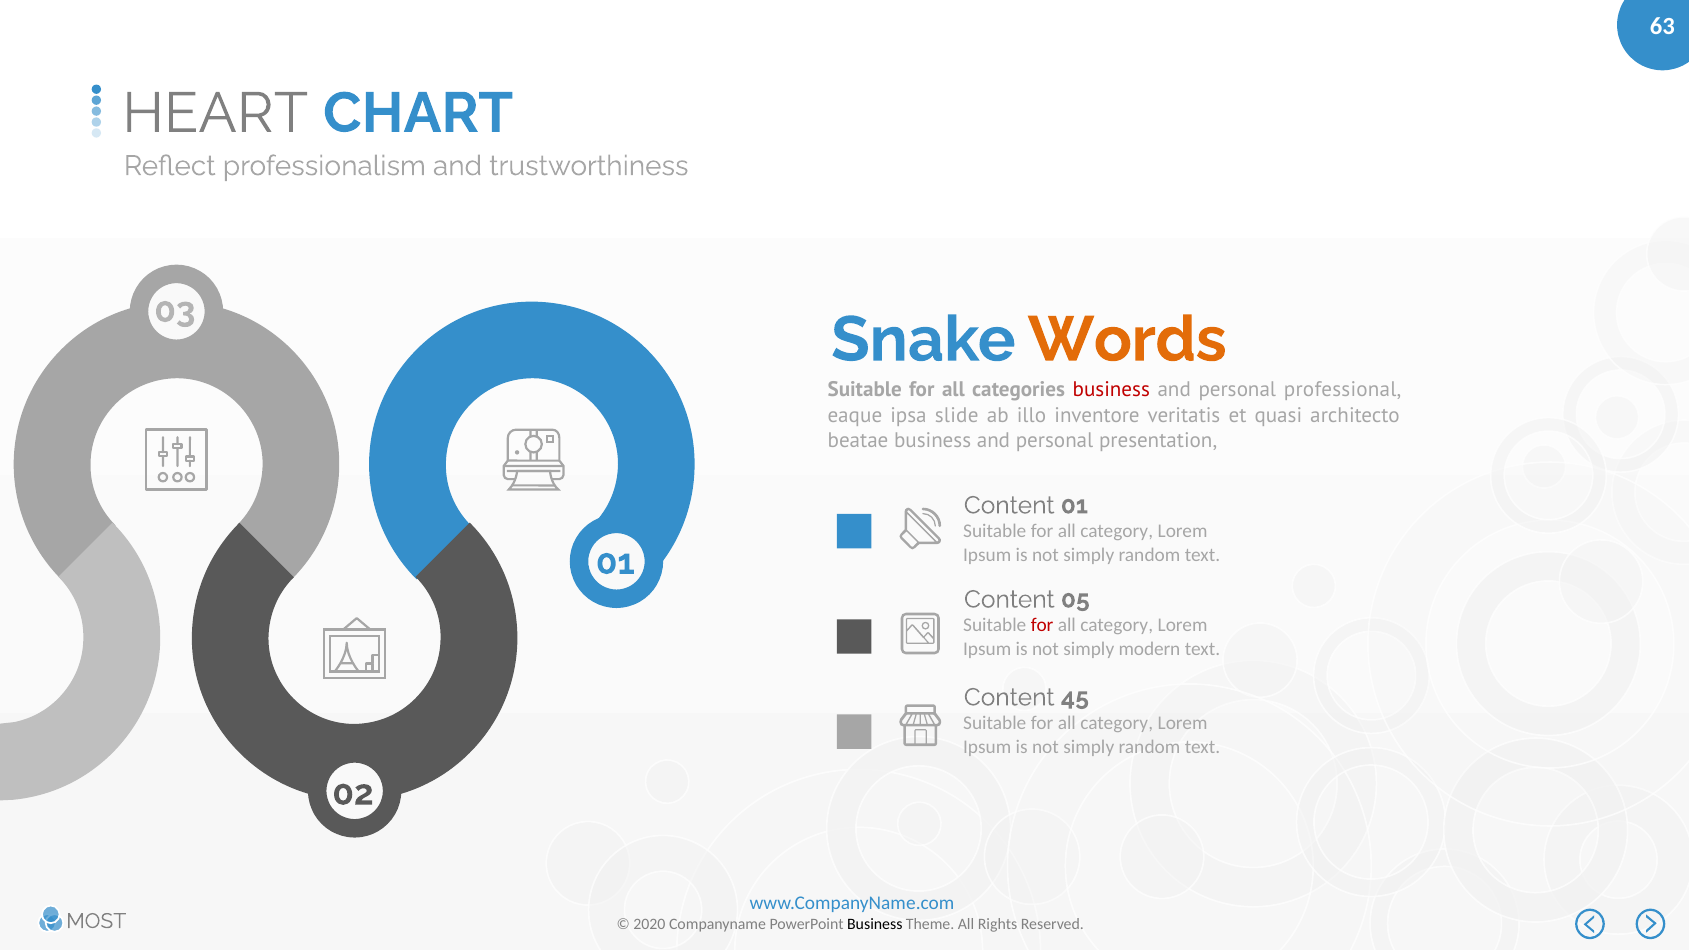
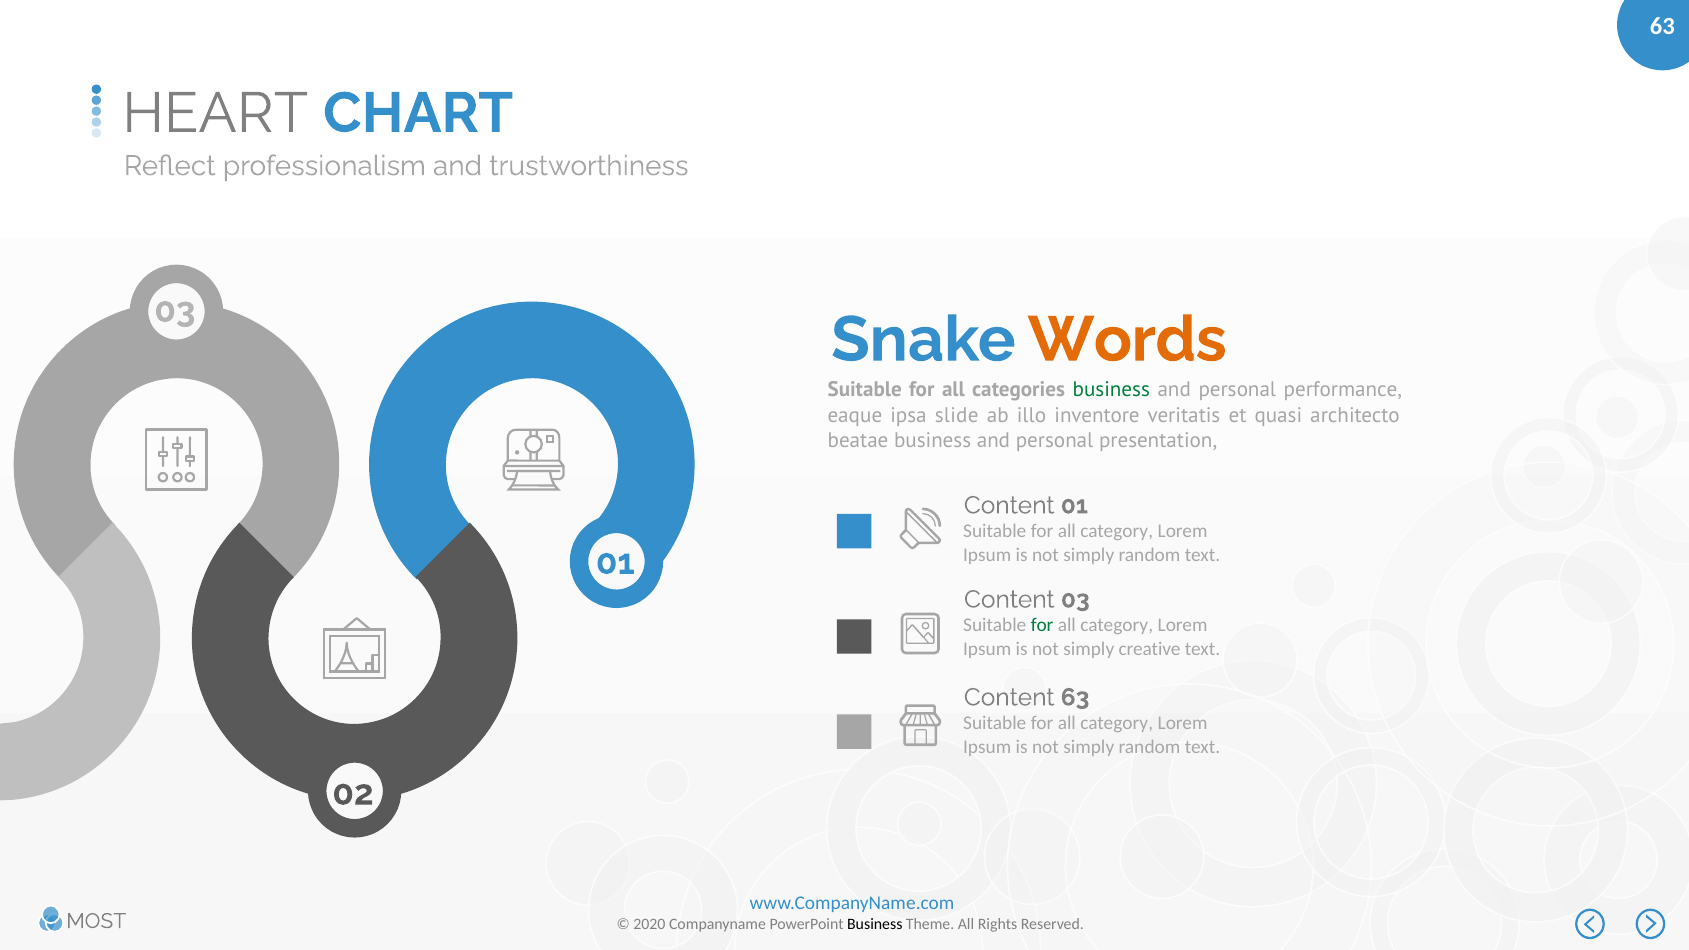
business colour: red -> green (1111, 390)
professional: professional -> performance (1343, 390)
Content 05: 05 -> 03 (1075, 599)
for colour: red -> green (1042, 626)
modern: modern -> creative (1150, 649)
Content 45: 45 -> 63 (1075, 697)
